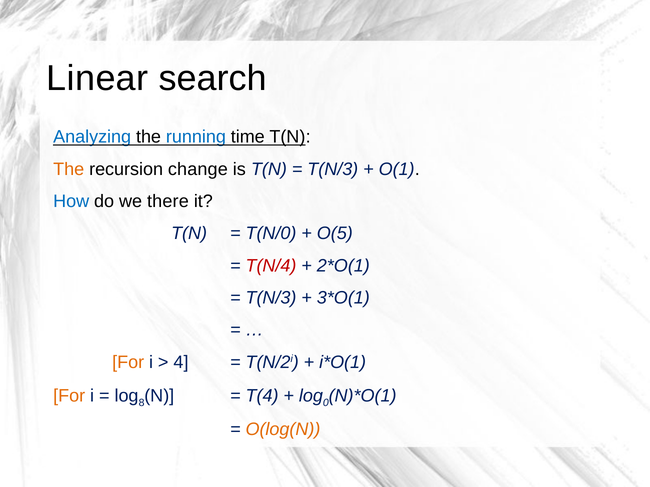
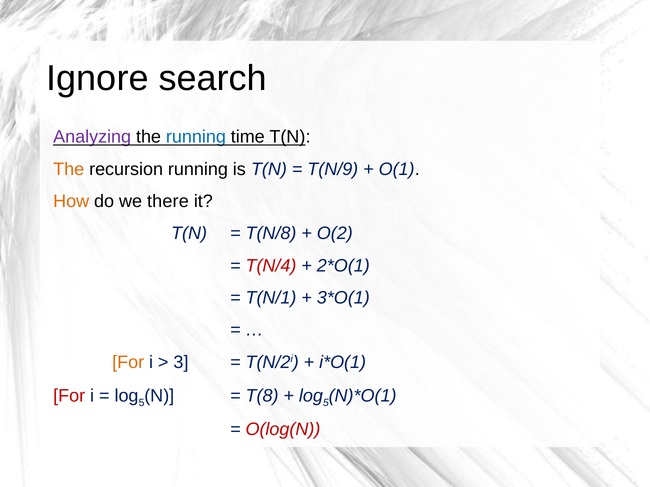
Linear: Linear -> Ignore (98, 79)
Analyzing colour: blue -> purple (92, 137)
recursion change: change -> running (198, 169)
T(N/3: T(N/3 -> T(N/9 (333, 169)
How colour: blue -> orange (71, 201)
T(N/0: T(N/0 -> T(N/8 (271, 234)
O(5: O(5 -> O(2 (335, 234)
T(N/3: T(N/3 -> T(N/1 (271, 298)
4: 4 -> 3 (181, 362)
For colour: orange -> red (69, 396)
8: 8 -> 5 (142, 403)
T(4: T(4 -> T(8 (262, 396)
0: 0 -> 5 (326, 403)
O(log(N colour: orange -> red (283, 430)
